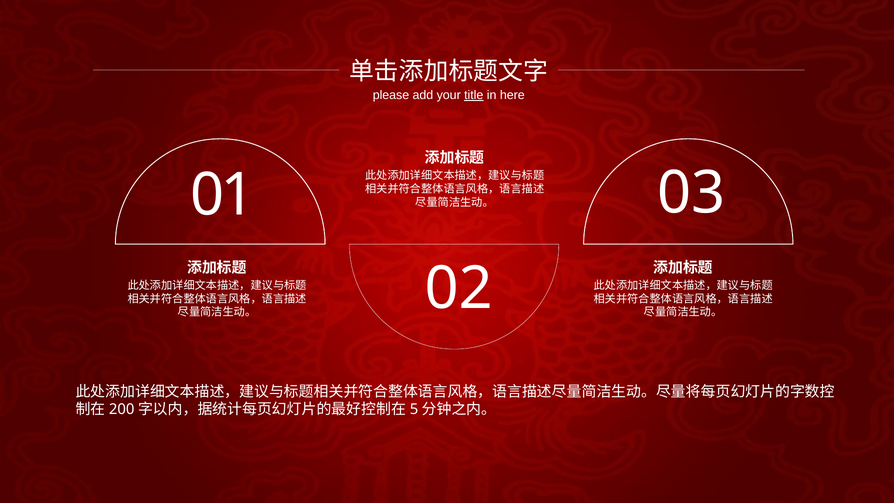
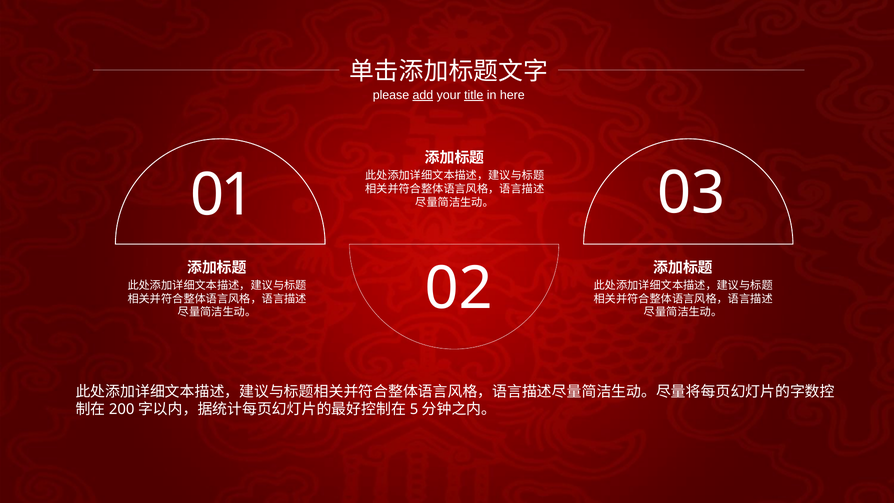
add underline: none -> present (423, 95)
